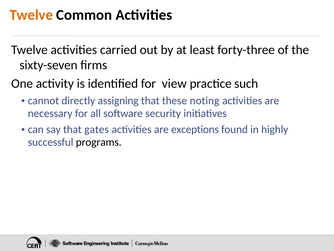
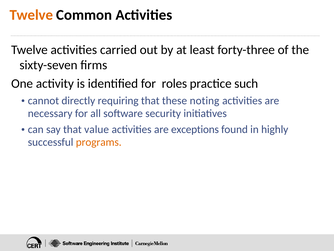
view: view -> roles (174, 83)
assigning: assigning -> requiring (118, 101)
gates: gates -> value (97, 129)
programs colour: black -> orange (99, 142)
